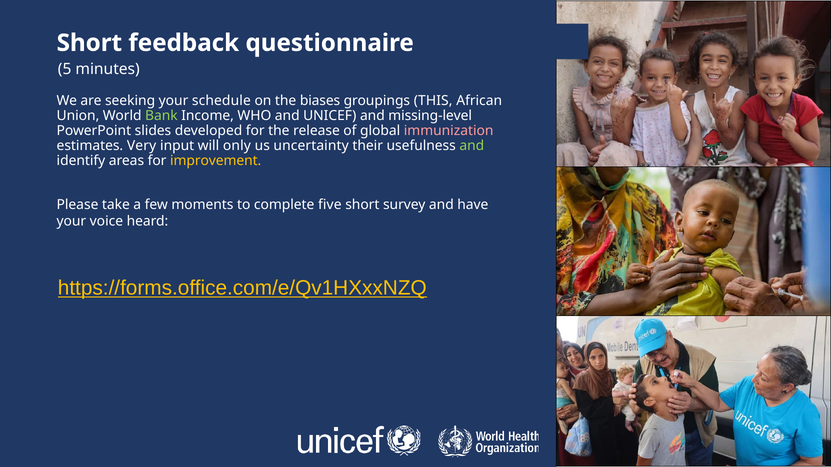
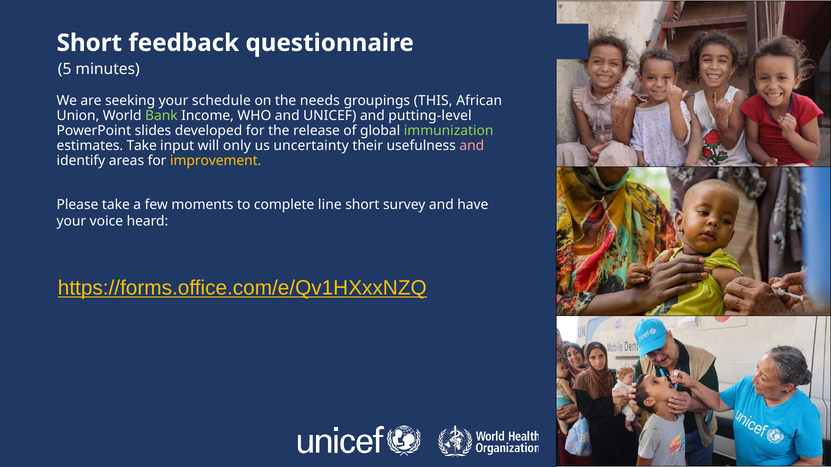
biases: biases -> needs (320, 101)
missing-level: missing-level -> putting-level (430, 116)
immunization colour: pink -> light green (449, 131)
estimates Very: Very -> Take (142, 146)
and colour: light green -> pink (472, 146)
five: five -> line (330, 205)
